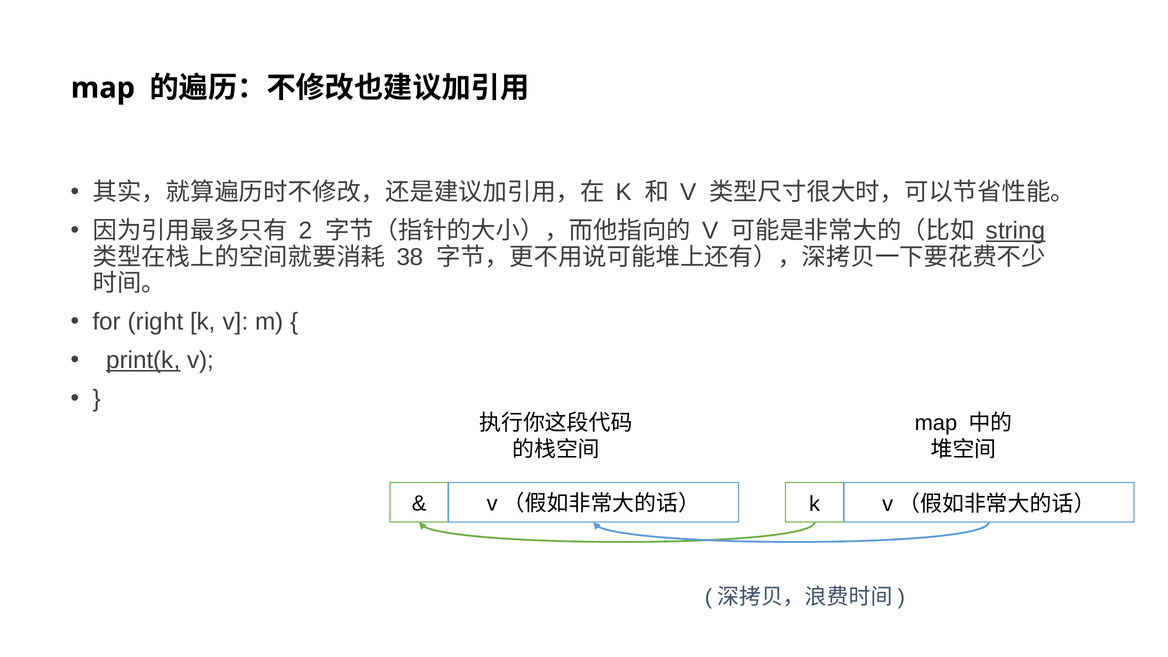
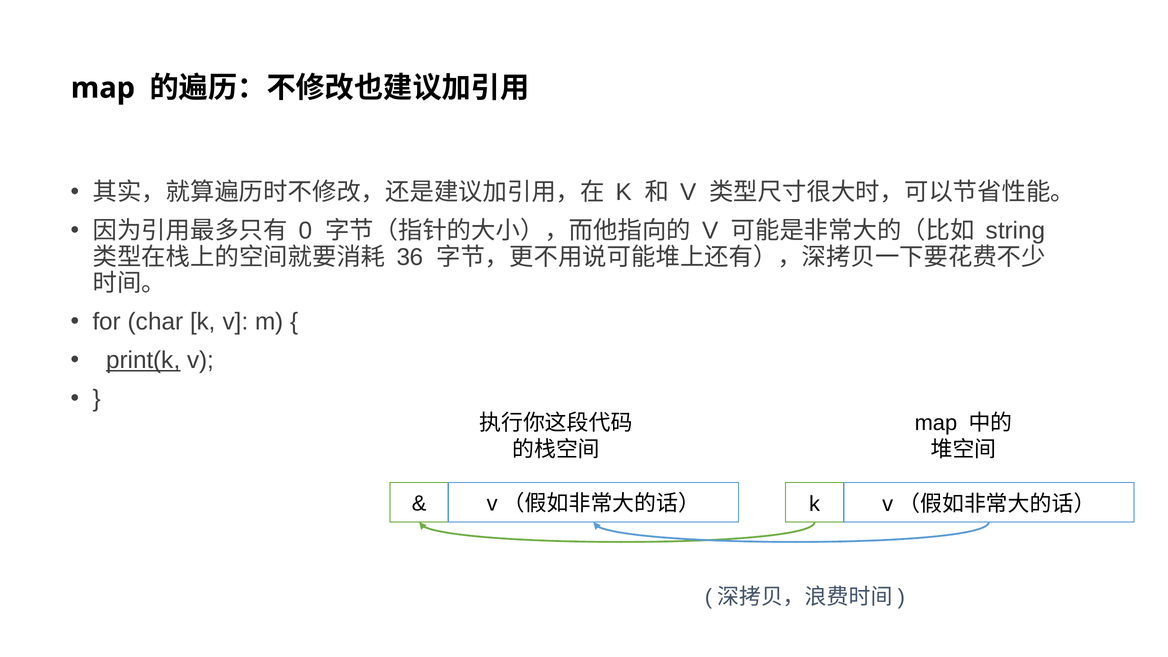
2: 2 -> 0 (306, 231)
string underline: present -> none (1016, 231)
38: 38 -> 36 (410, 257)
right: right -> char (156, 322)
